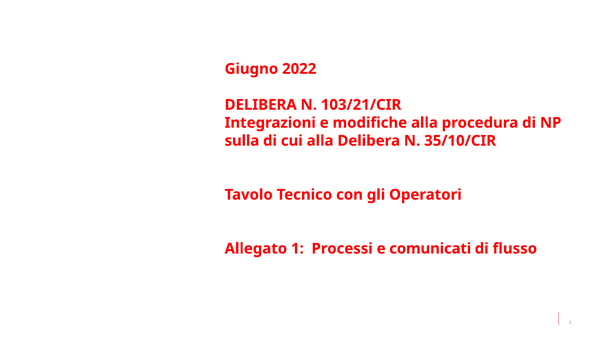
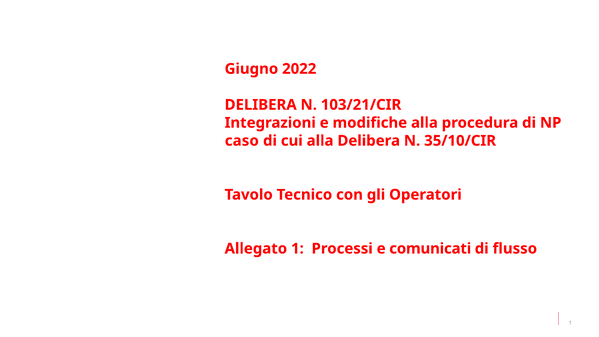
sulla: sulla -> caso (242, 141)
